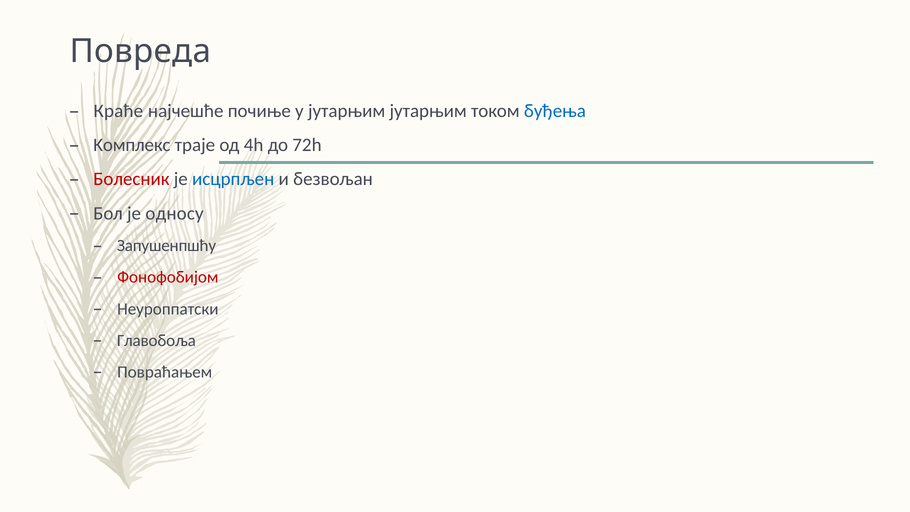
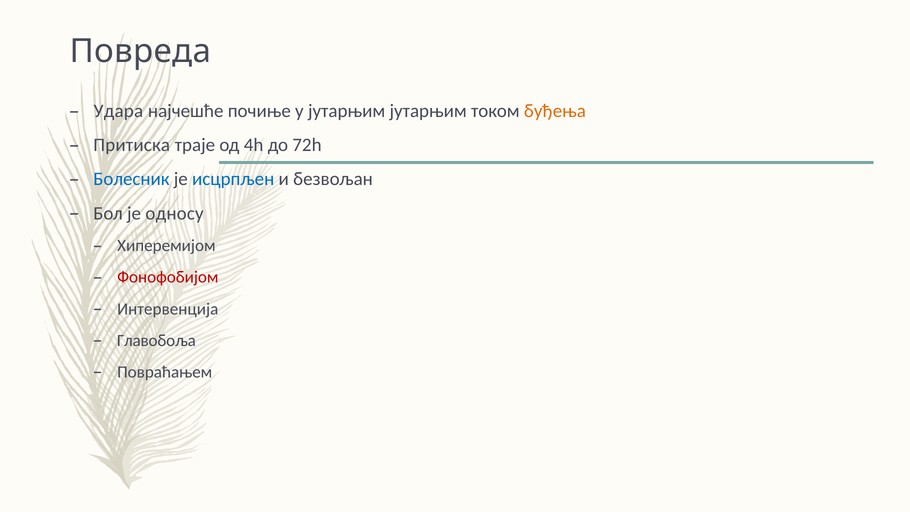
Краћe: Краћe -> Удара (118, 111)
буђења colour: blue -> orange (555, 111)
Koмплекс: Koмплекс -> Притиска (132, 145)
Болесник colour: red -> blue (131, 179)
Запушенпшћу: Запушенпшћу -> Хиперемијом (166, 246)
Неуроппатски: Неуроппатски -> Интервенција (168, 309)
